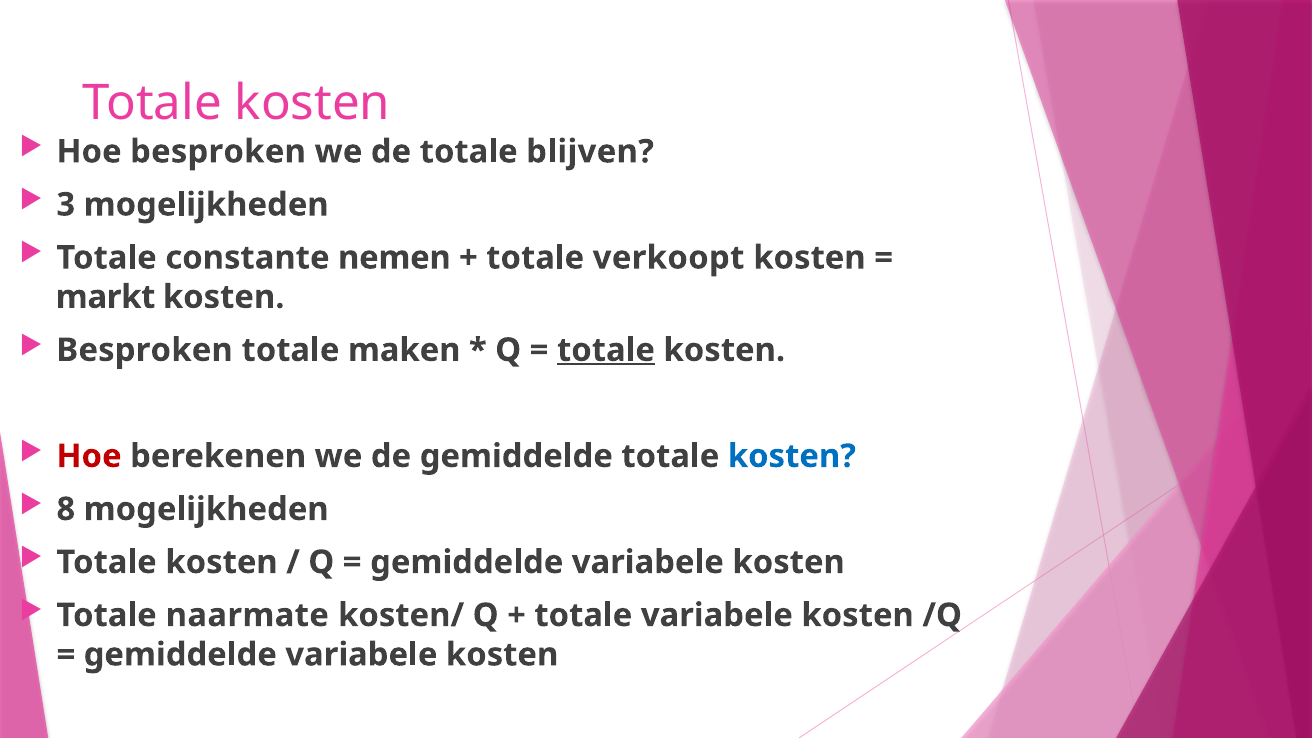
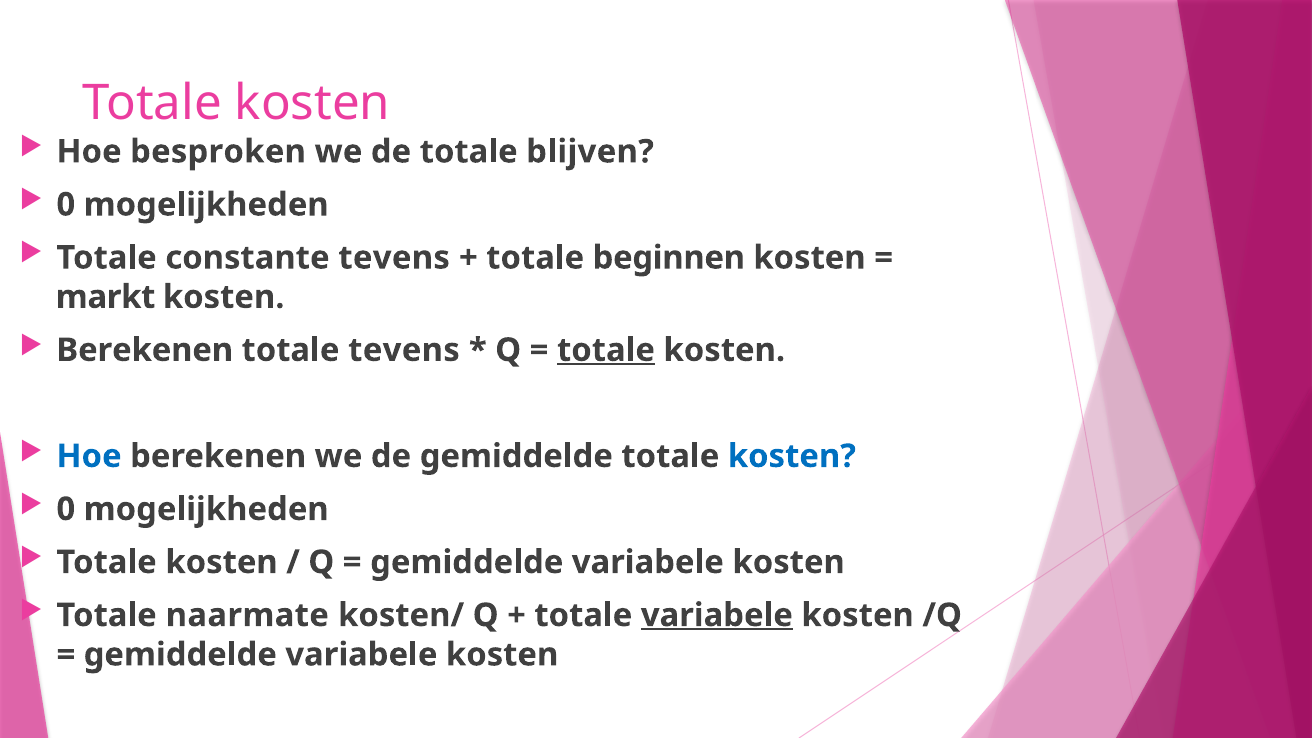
3: 3 -> 0 (66, 205)
constante nemen: nemen -> tevens (394, 258)
verkoopt: verkoopt -> beginnen (669, 258)
Besproken: Besproken -> Berekenen (145, 350)
totale maken: maken -> tevens (404, 350)
Hoe colour: red -> blue (89, 456)
8: 8 -> 0 (66, 509)
variabele underline: none -> present (717, 615)
